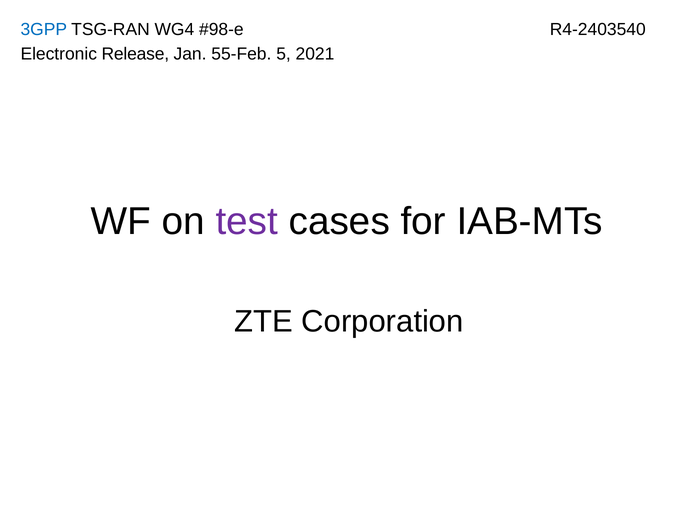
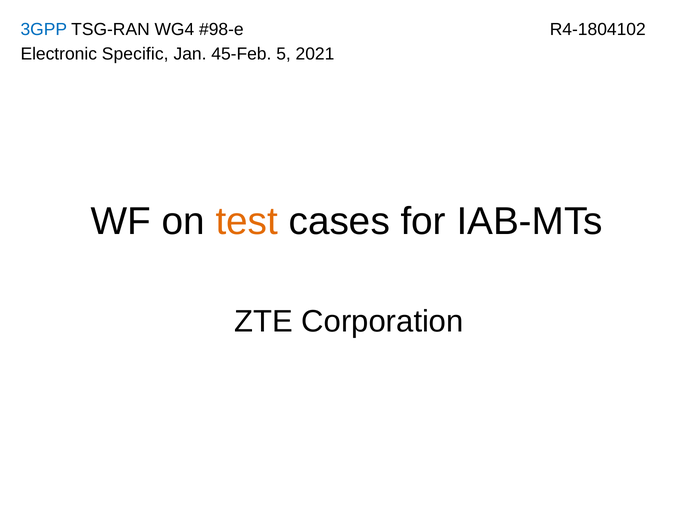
R4-2403540: R4-2403540 -> R4-1804102 (598, 30)
Release: Release -> Specific (135, 54)
55-Feb: 55-Feb -> 45-Feb (241, 54)
test colour: purple -> orange (247, 221)
